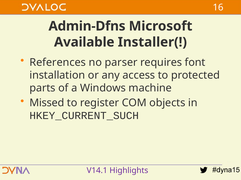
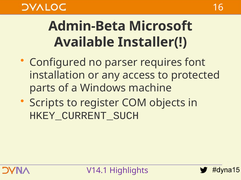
Admin-Dfns: Admin-Dfns -> Admin-Beta (87, 26)
References: References -> Configured (58, 63)
Missed: Missed -> Scripts (47, 103)
